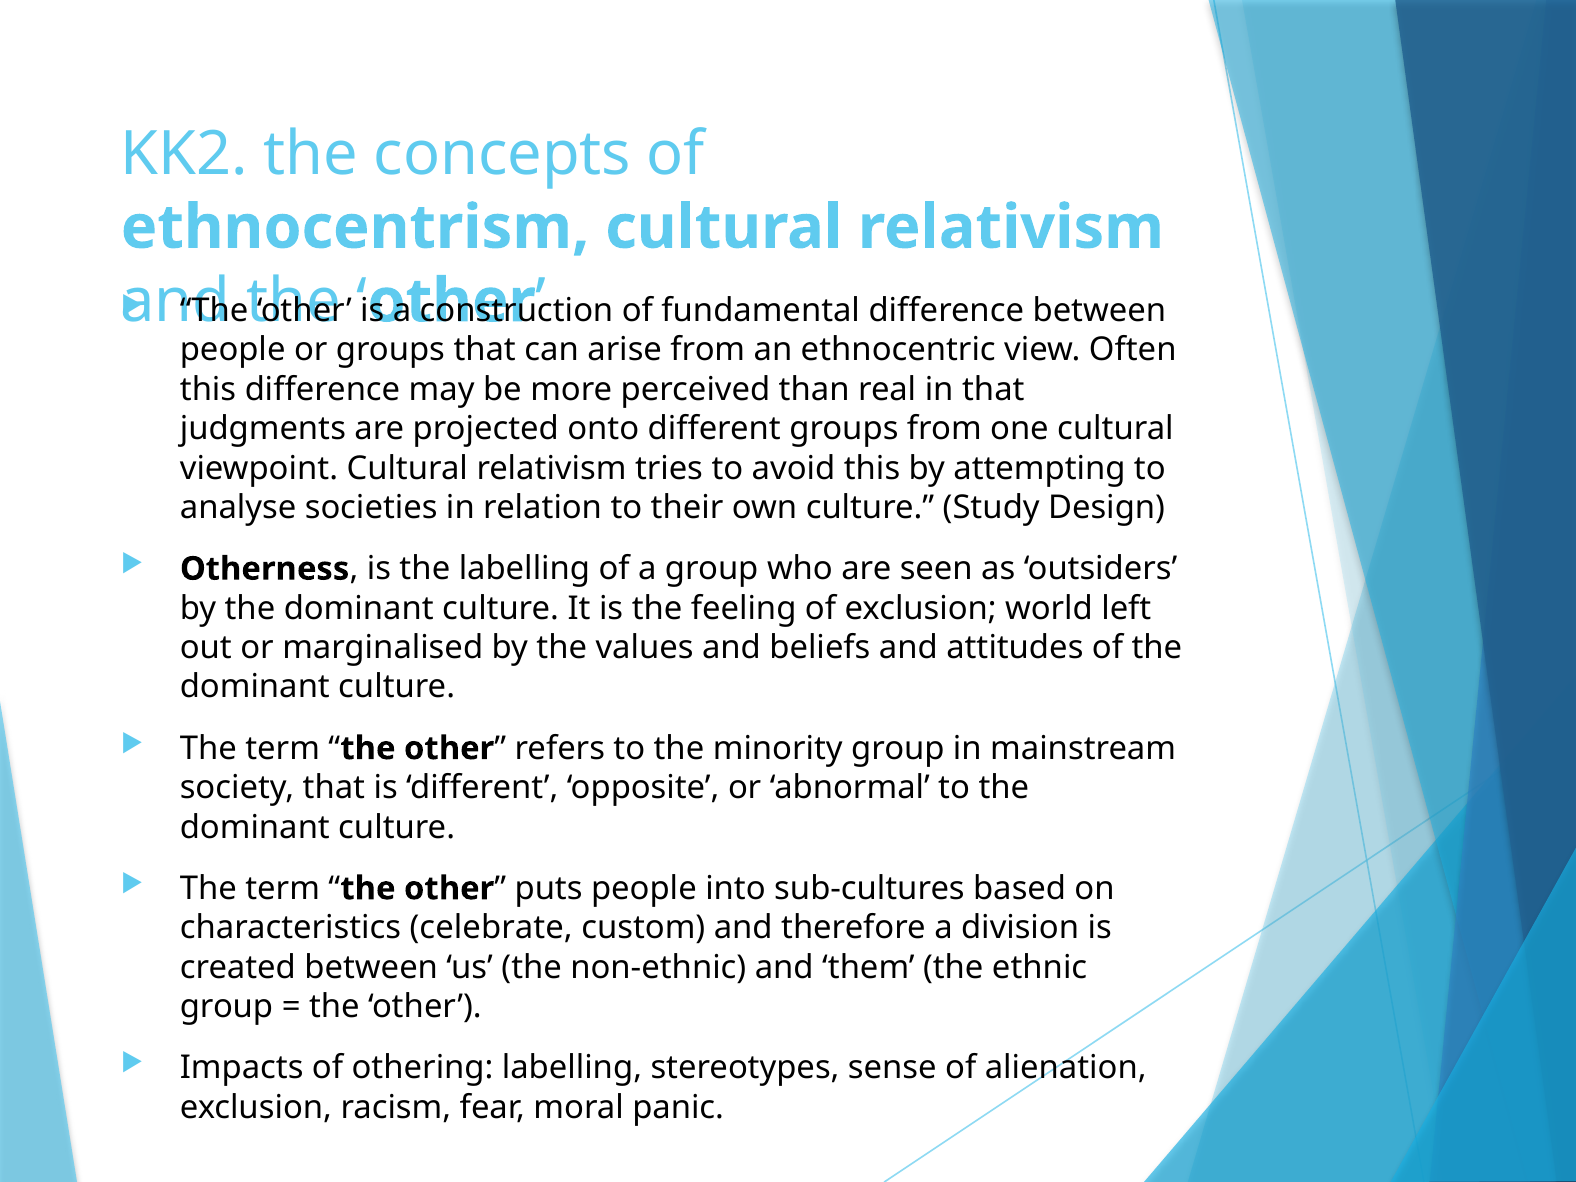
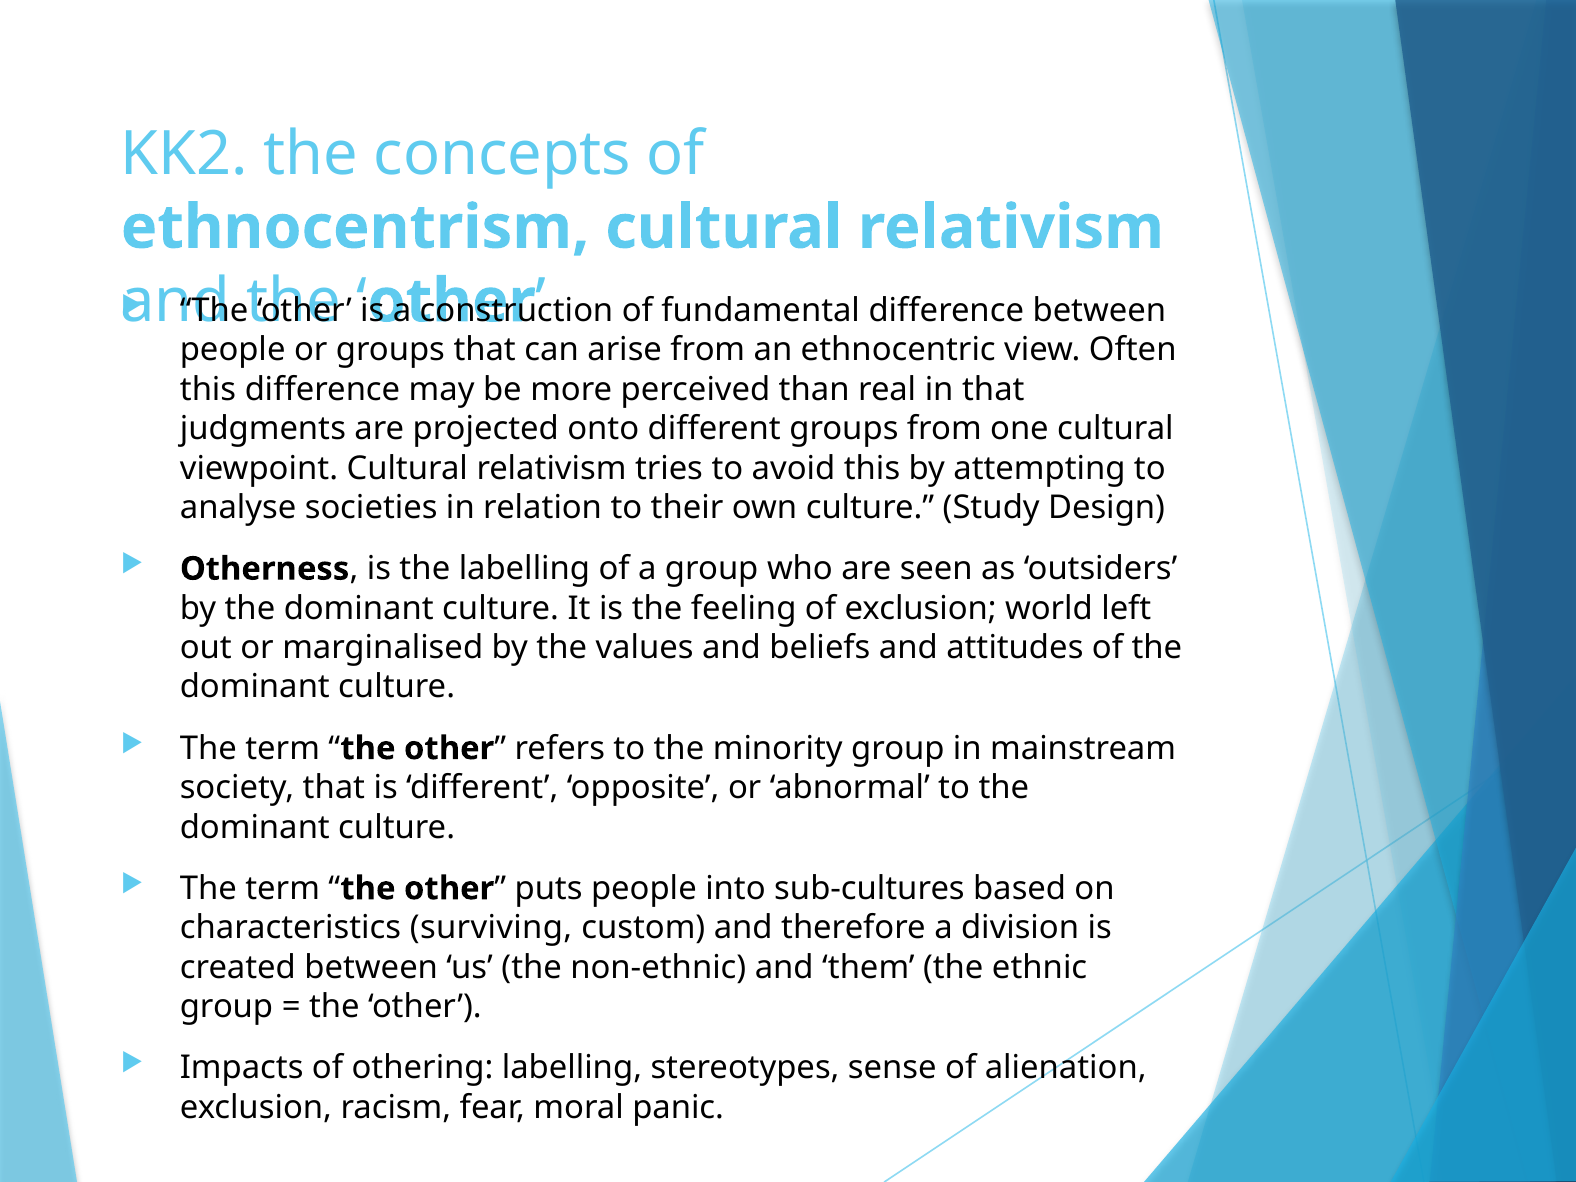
celebrate: celebrate -> surviving (491, 928)
